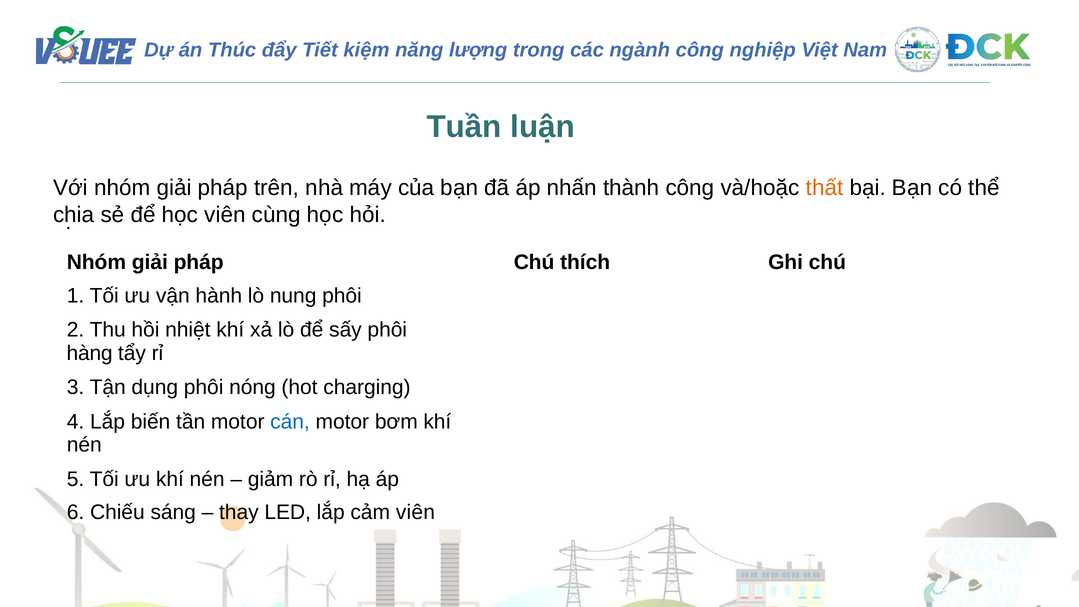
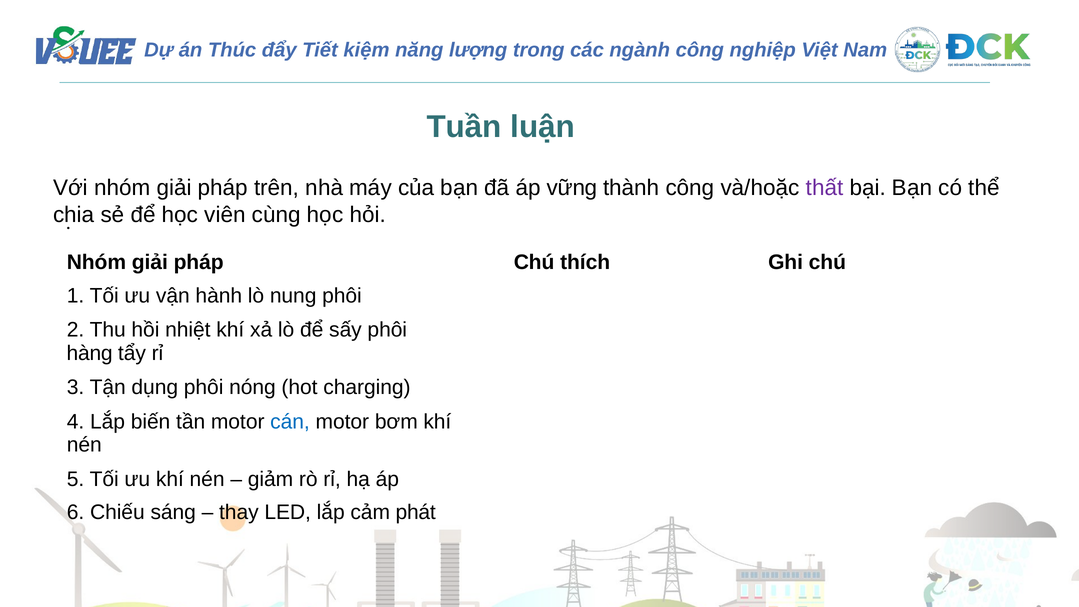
nhấn: nhấn -> vững (572, 188)
thất colour: orange -> purple (825, 188)
cảm viên: viên -> phát (416, 512)
